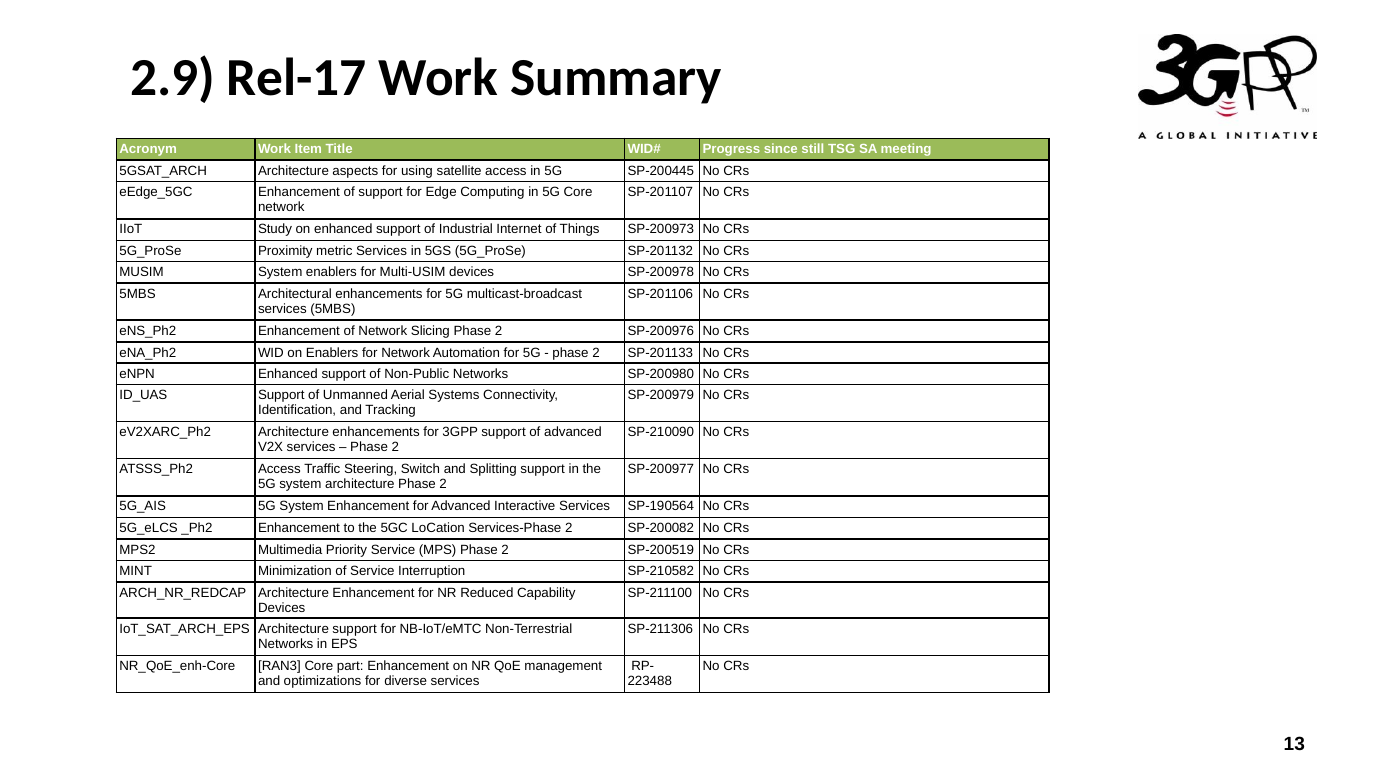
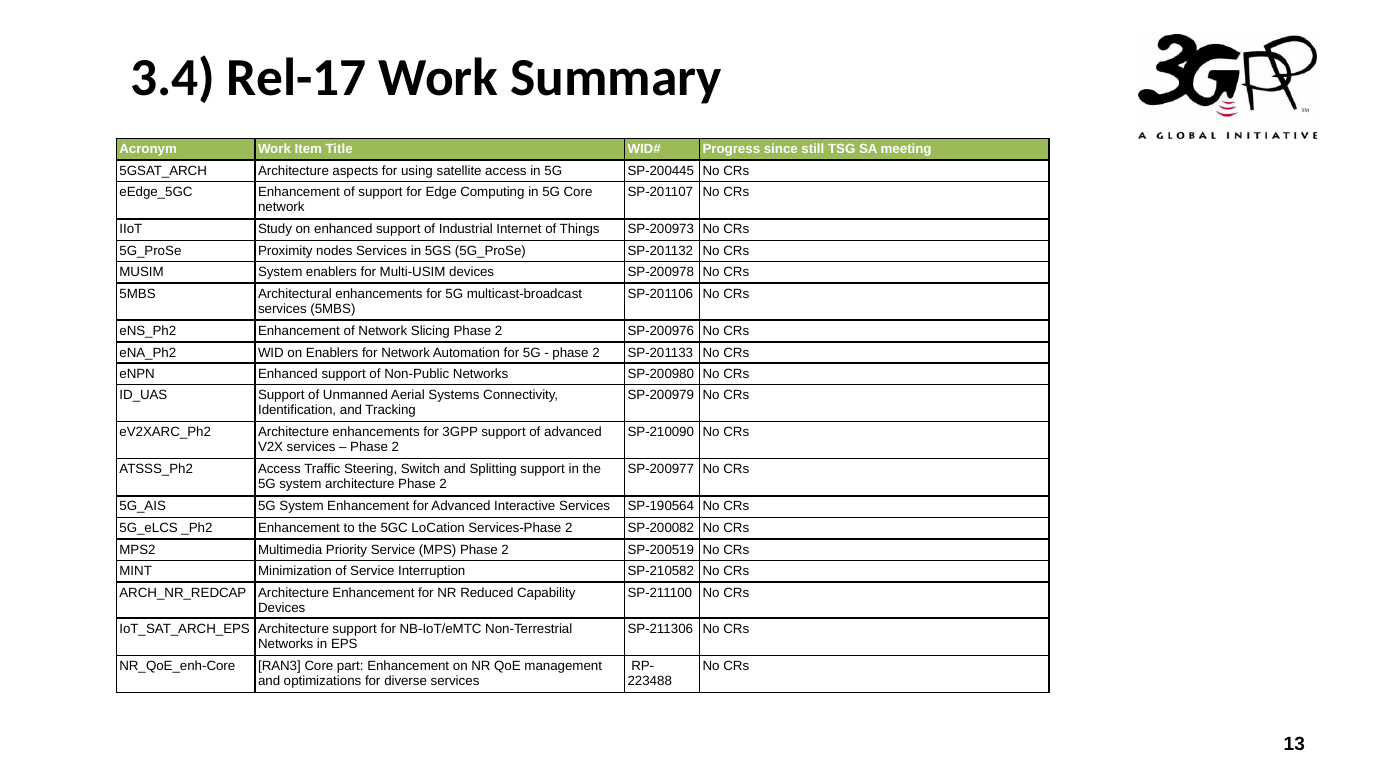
2.9: 2.9 -> 3.4 (173, 78)
metric: metric -> nodes (334, 251)
